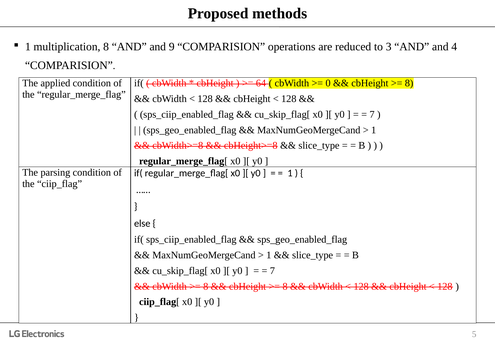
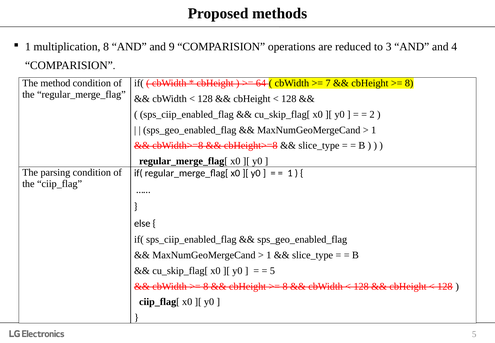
applied: applied -> method (55, 83)
0: 0 -> 7 (328, 83)
7: 7 -> 2 (372, 114)
7: 7 -> 5 (272, 270)
